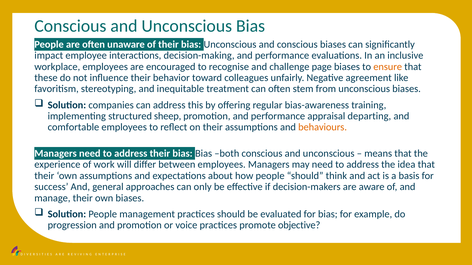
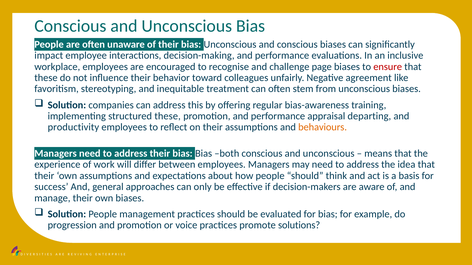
ensure colour: orange -> red (388, 67)
structured sheep: sheep -> these (168, 116)
comfortable: comfortable -> productivity (73, 127)
objective: objective -> solutions (299, 226)
